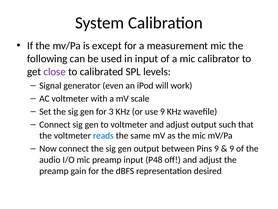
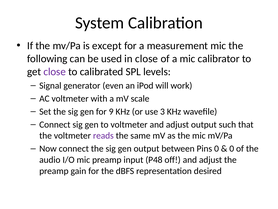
in input: input -> close (147, 59)
3: 3 -> 9 (111, 111)
use 9: 9 -> 3 (162, 111)
reads colour: blue -> purple (103, 135)
Pins 9: 9 -> 0 (217, 148)
9: 9 -> 0 (232, 148)
